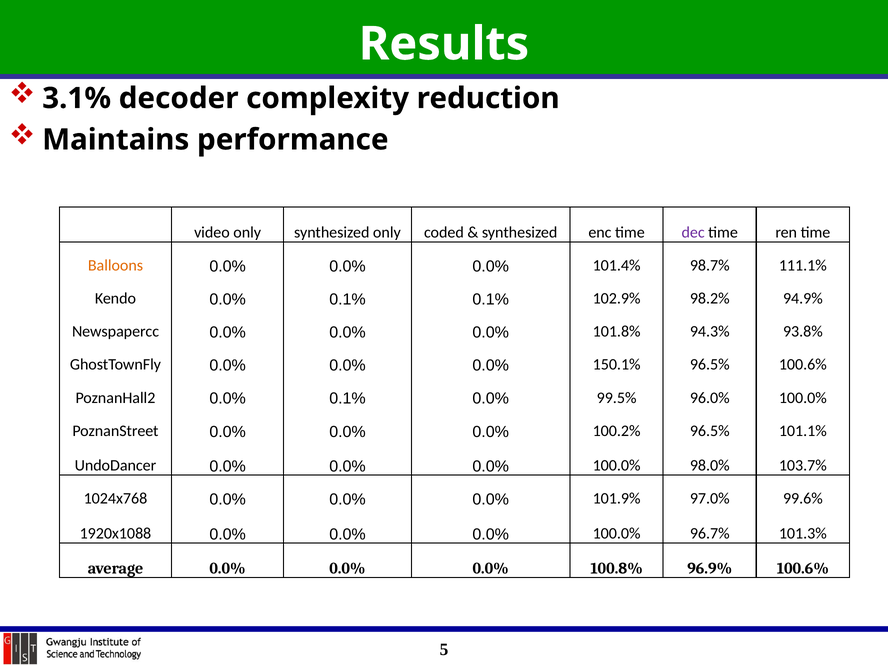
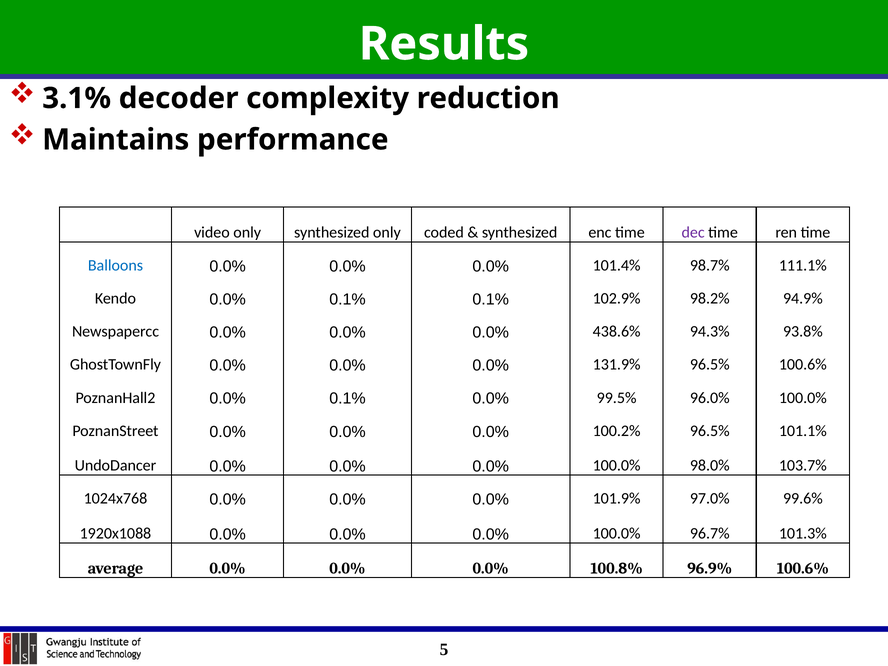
Balloons colour: orange -> blue (115, 265)
101.8%: 101.8% -> 438.6% (617, 332)
150.1%: 150.1% -> 131.9% (617, 365)
